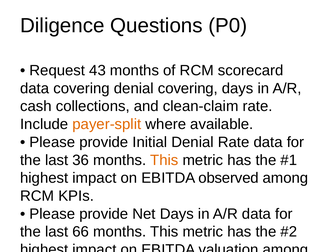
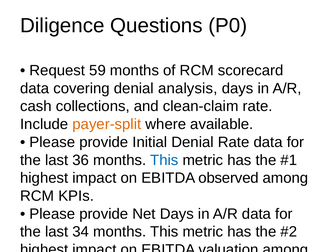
43: 43 -> 59 (98, 70)
denial covering: covering -> analysis (188, 88)
This colour: orange -> blue (164, 160)
66: 66 -> 34 (81, 232)
